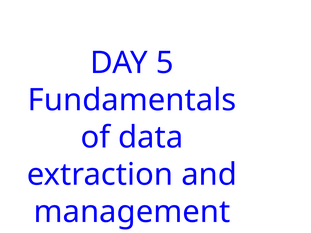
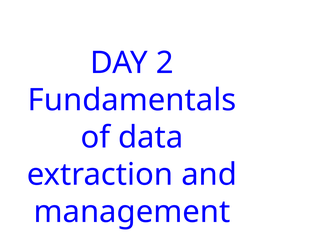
5: 5 -> 2 (165, 63)
